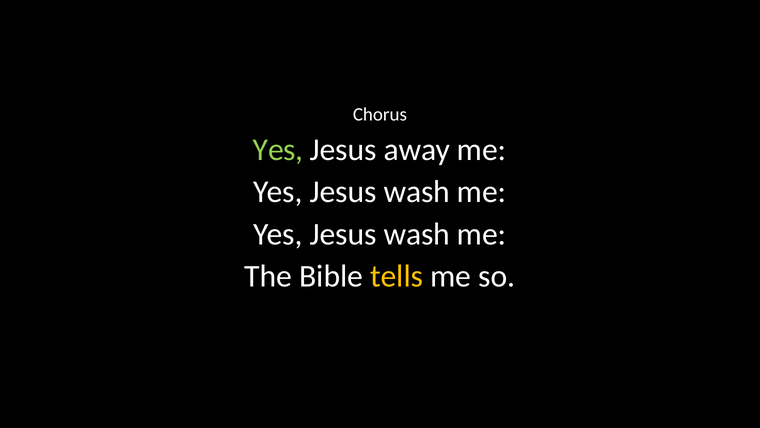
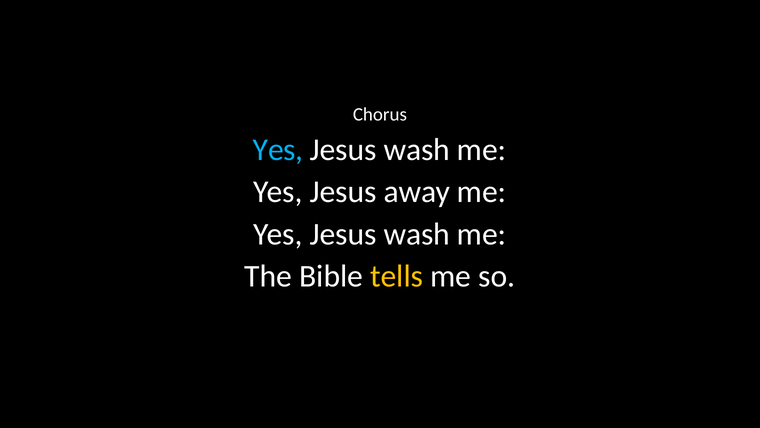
Yes colour: light green -> light blue (278, 150)
away: away -> wash (417, 150)
wash: wash -> away (417, 192)
